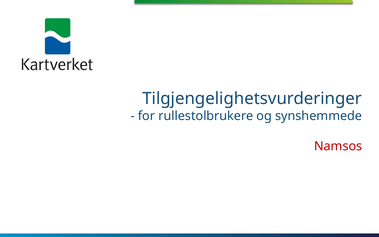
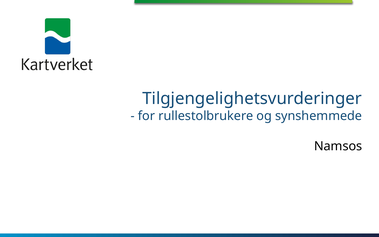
Namsos colour: red -> black (338, 146)
